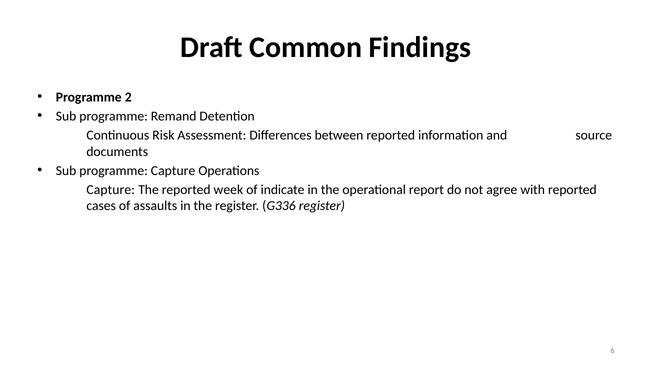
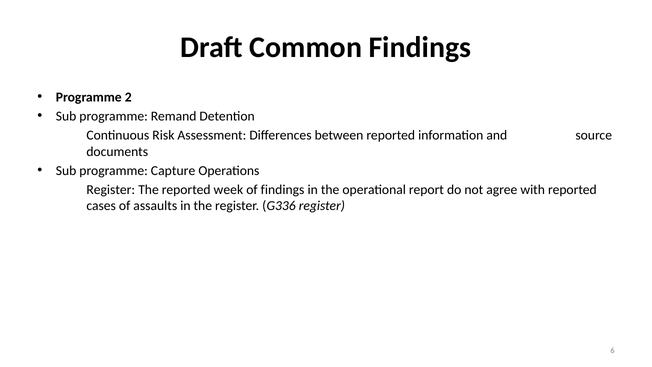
Capture: Capture -> Register (111, 190)
of indicate: indicate -> findings (283, 190)
